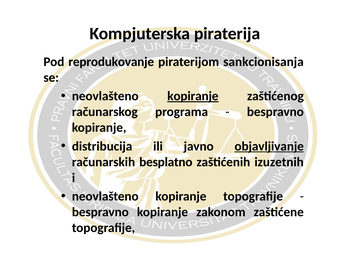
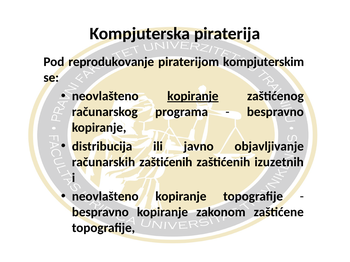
sankcionisanja: sankcionisanja -> kompjuterskim (264, 62)
objavljivanje underline: present -> none (269, 147)
računarskih besplatno: besplatno -> zaštićenih (166, 162)
